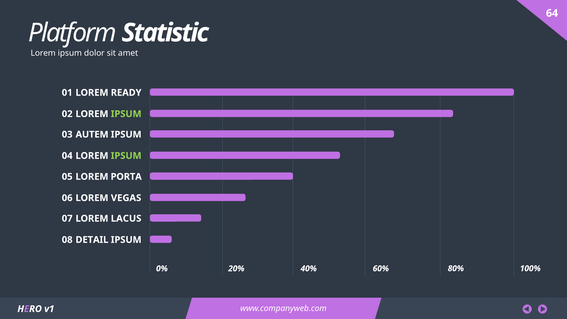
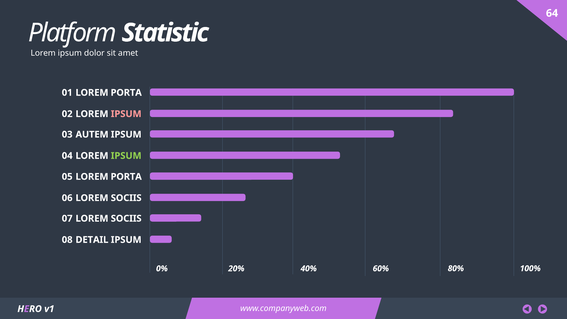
READY: READY -> PORTA (126, 93)
IPSUM colour: light green -> pink (126, 114)
VEGAS: VEGAS -> SOCIIS (126, 198)
LACUS: LACUS -> SOCIIS (126, 218)
